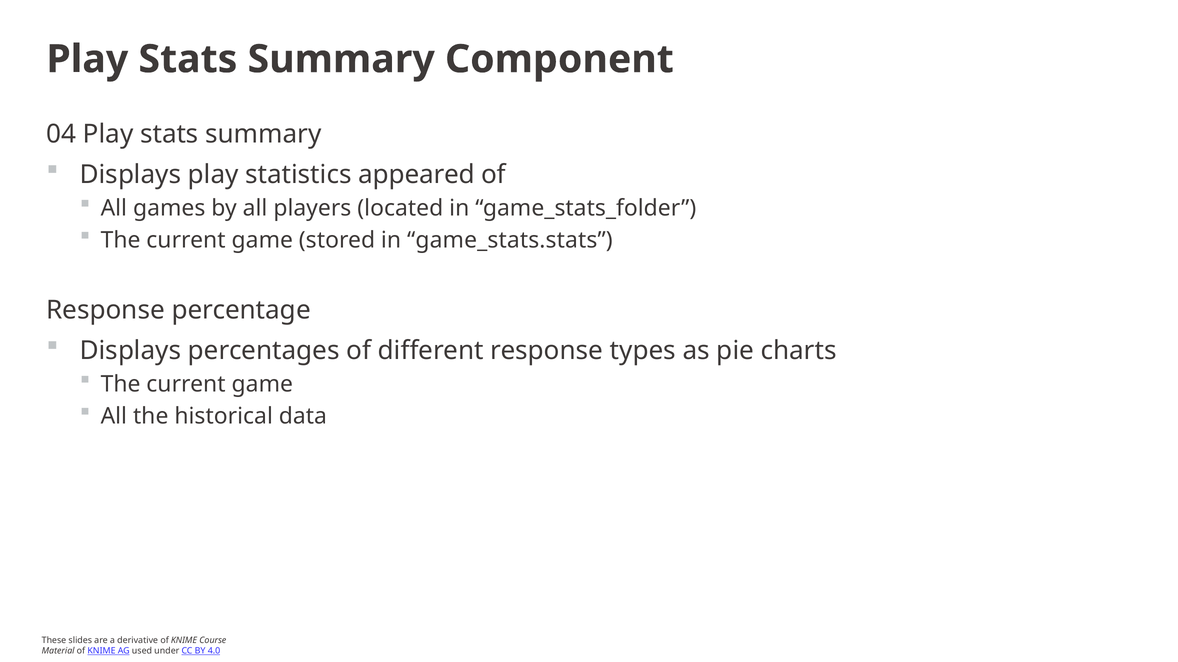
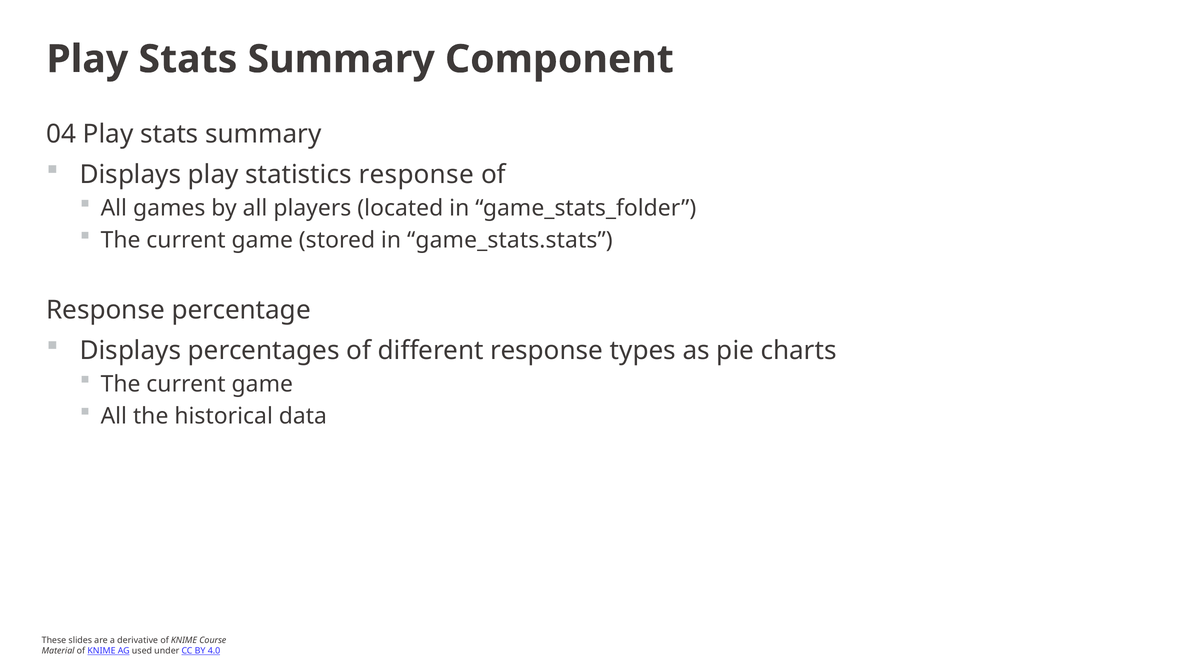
statistics appeared: appeared -> response (416, 175)
